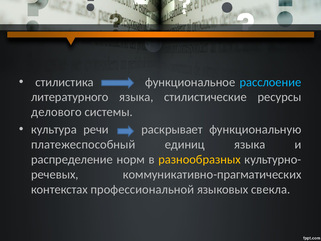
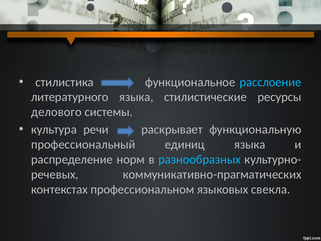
платежеспособный: платежеспособный -> профессиональный (83, 144)
разнообразных colour: yellow -> light blue (200, 159)
профессиональной: профессиональной -> профессиональном (142, 189)
